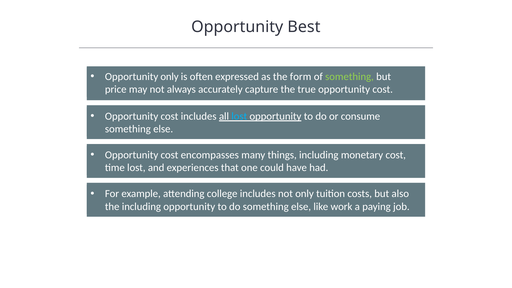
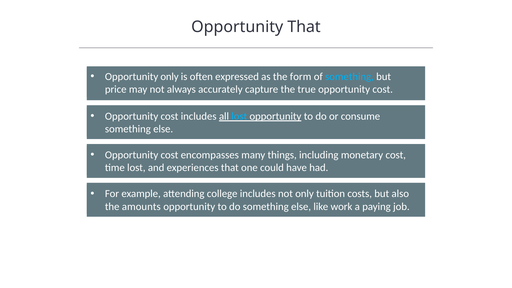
Opportunity Best: Best -> That (304, 27)
something colour: light green -> light blue (349, 77)
the including: including -> amounts (141, 207)
